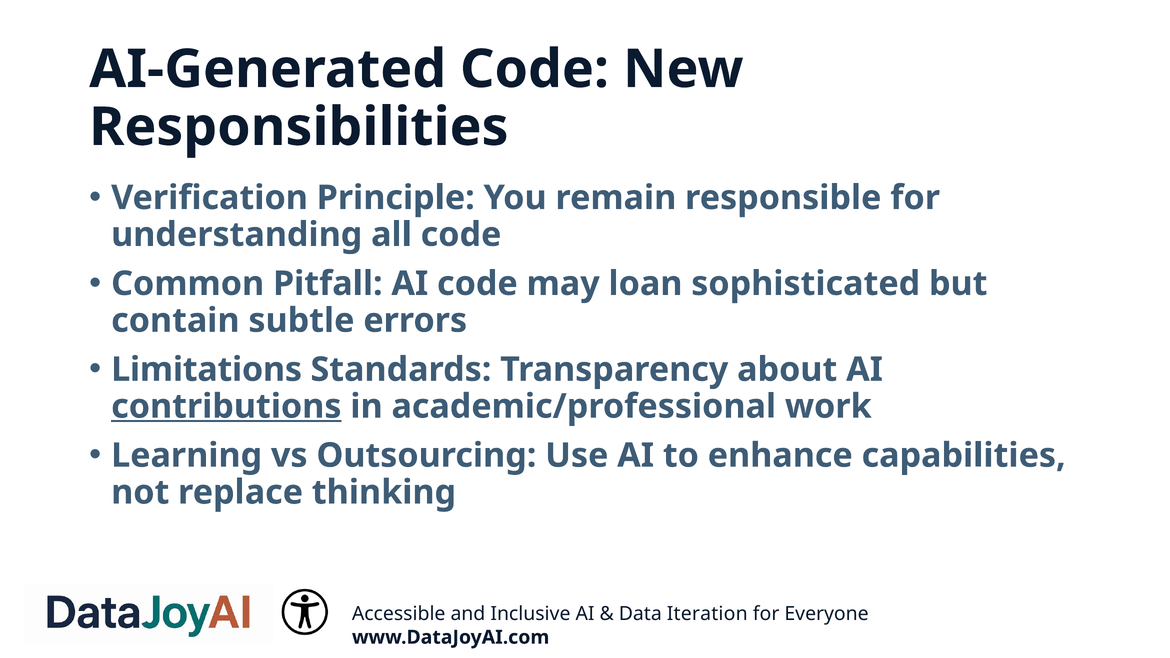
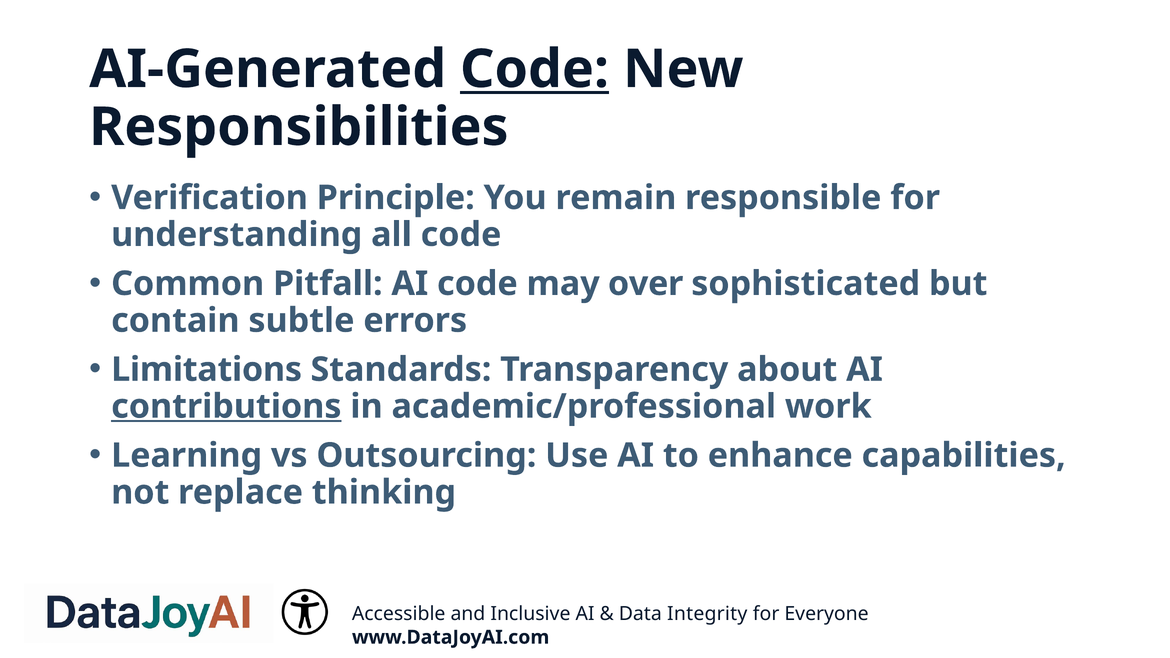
Code underline: none -> present (535, 69)
loan: loan -> over (646, 284)
Iteration: Iteration -> Integrity (707, 614)
